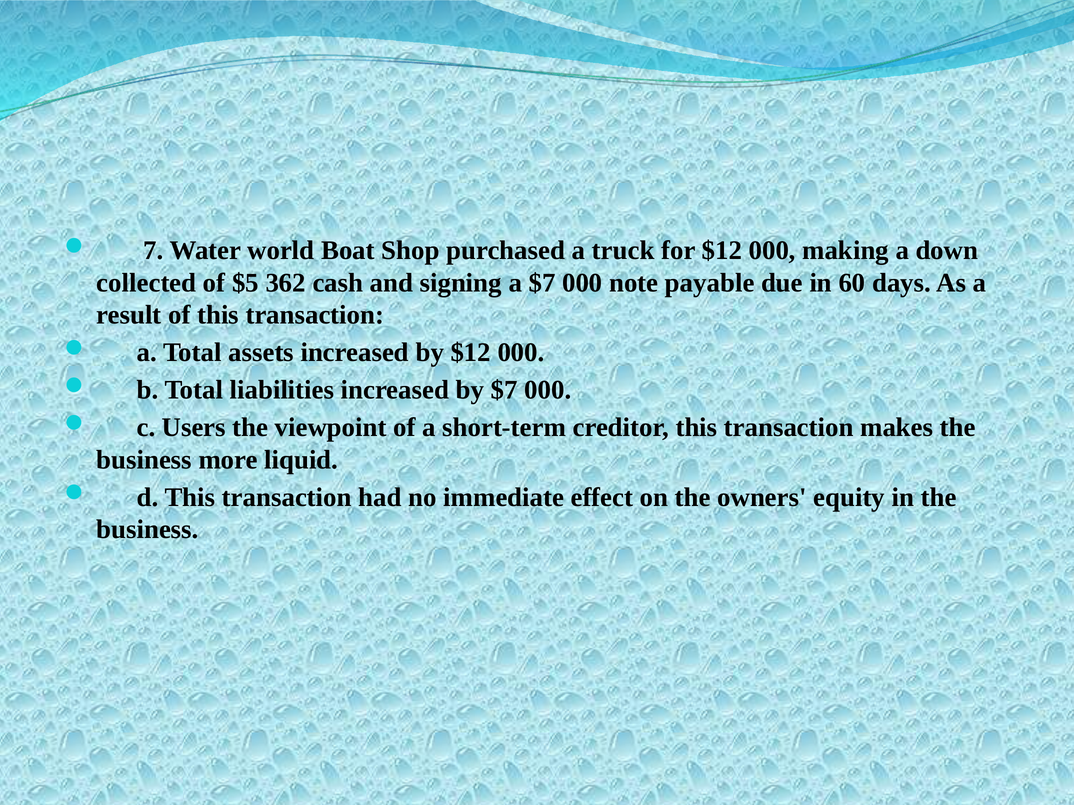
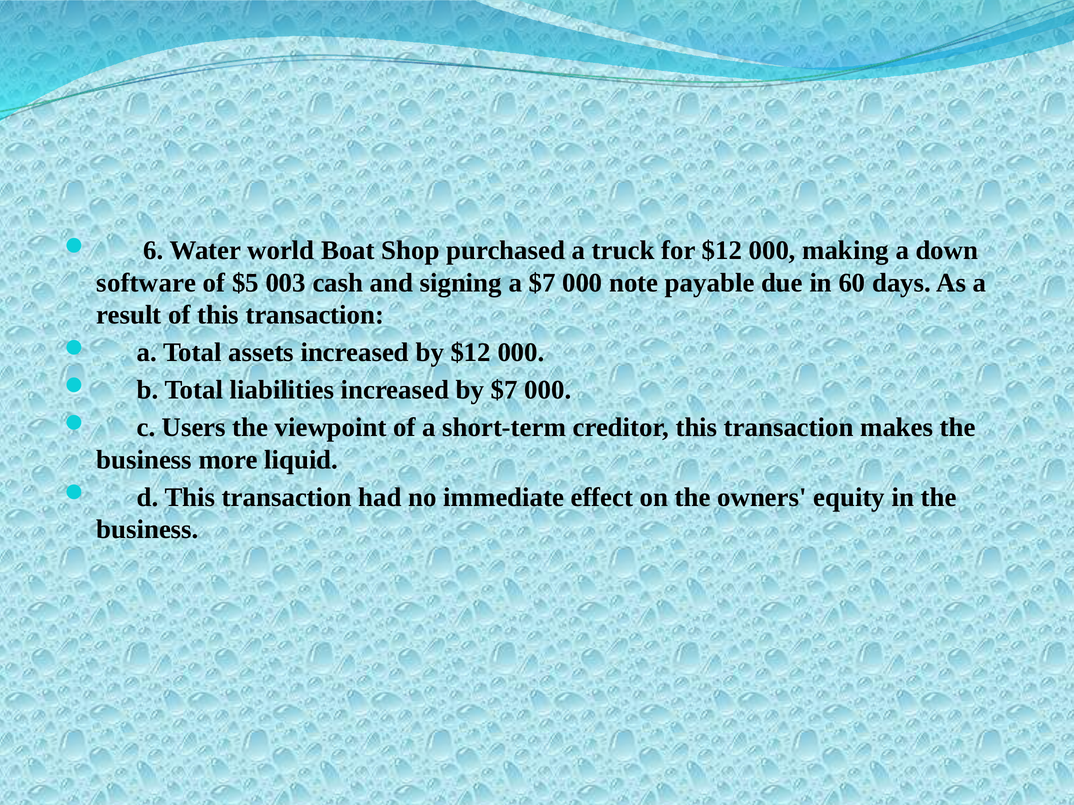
7: 7 -> 6 (153, 251)
collected: collected -> software (146, 283)
362: 362 -> 003 (286, 283)
